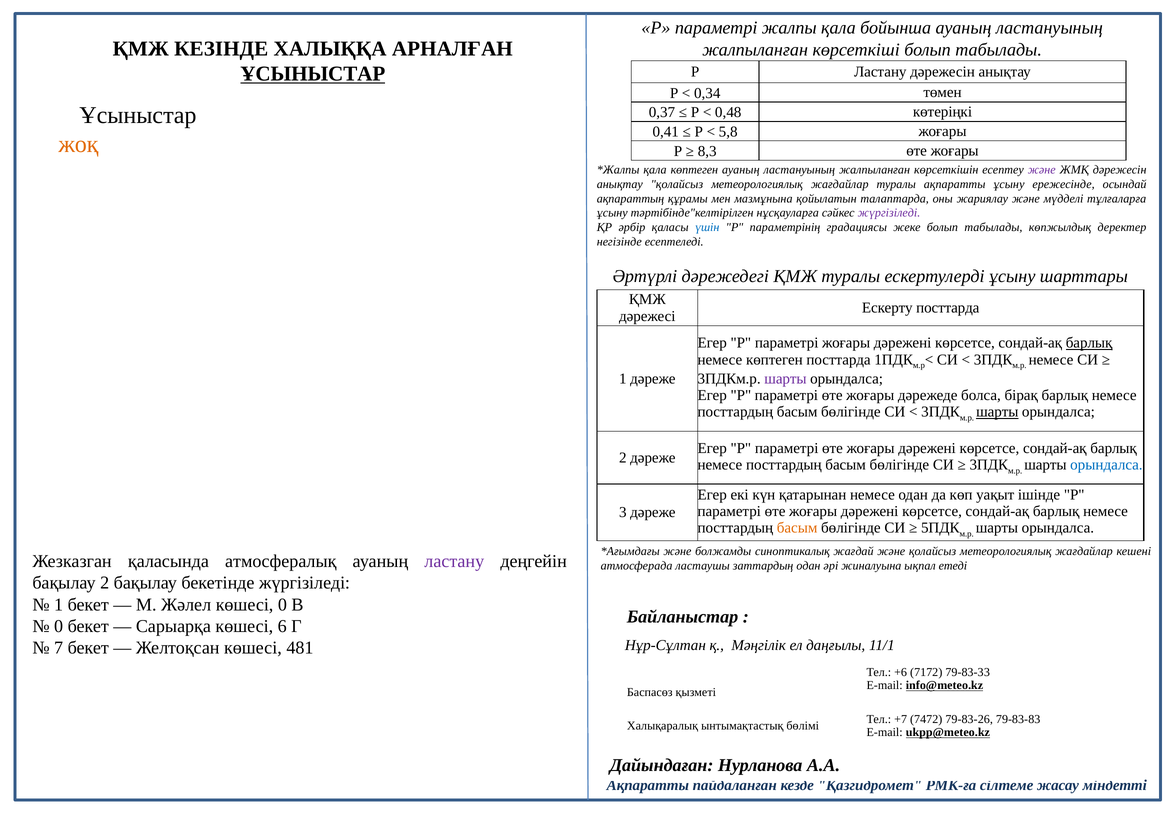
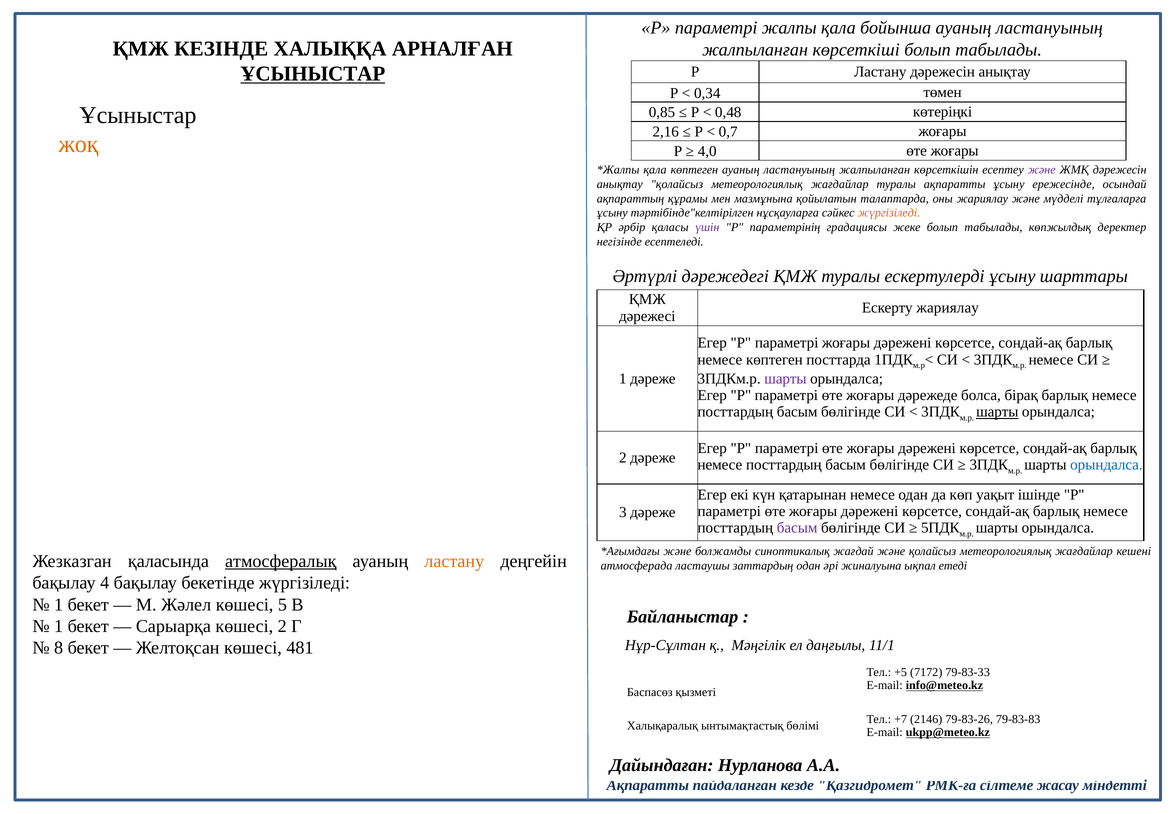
0,37: 0,37 -> 0,85 (662, 112)
0,41: 0,41 -> 2,16 (666, 132)
5,8: 5,8 -> 0,7 (728, 132)
8,3: 8,3 -> 4,0 (707, 151)
жүргізіледі colour: purple -> orange (889, 213)
үшін colour: blue -> purple (707, 227)
Ескерту посттарда: посттарда -> жариялау (948, 308)
барлық underline: present -> none (1089, 343)
басым colour: orange -> purple (797, 528)
атмосфералық underline: none -> present (281, 561)
ластану colour: purple -> orange (454, 561)
бақылау 2: 2 -> 4 (105, 583)
көшесі 0: 0 -> 5 (282, 605)
0: 0 -> 1 (59, 626)
көшесі 6: 6 -> 2 (282, 626)
7: 7 -> 8 (59, 648)
+6: +6 -> +5 (901, 672)
7472: 7472 -> 2146 (926, 719)
